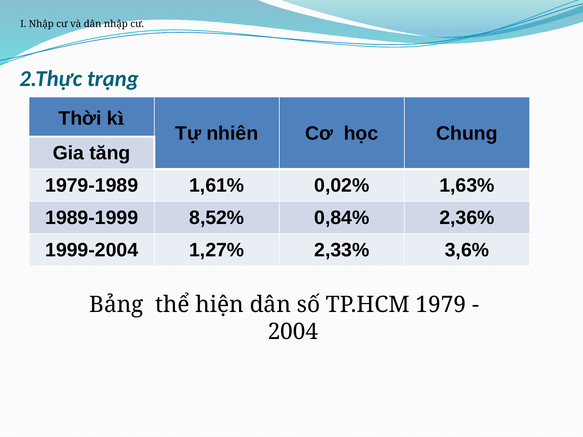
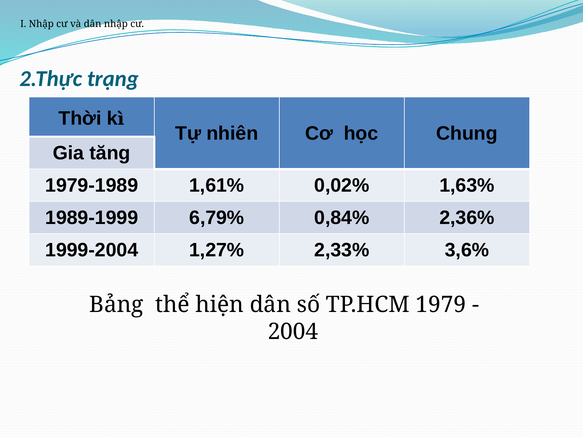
8,52%: 8,52% -> 6,79% (217, 218)
